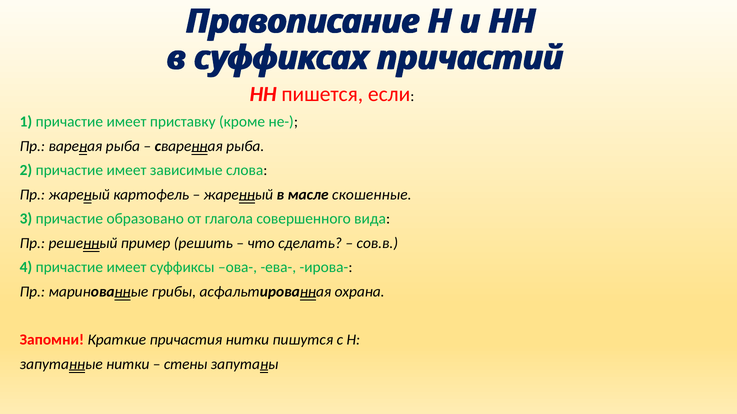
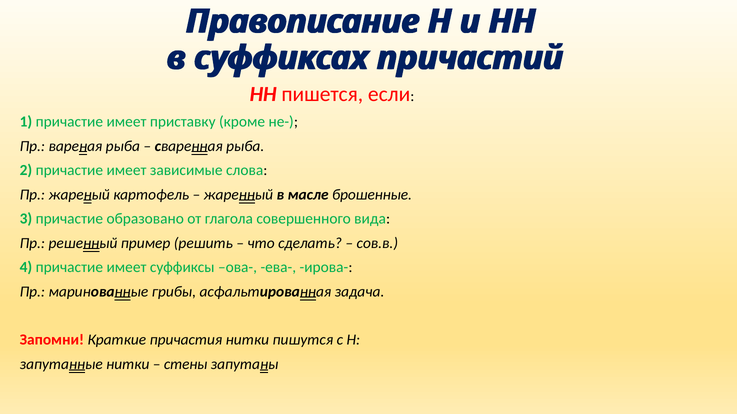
скошенные: скошенные -> брошенные (372, 195)
охрана: охрана -> задача (360, 292)
